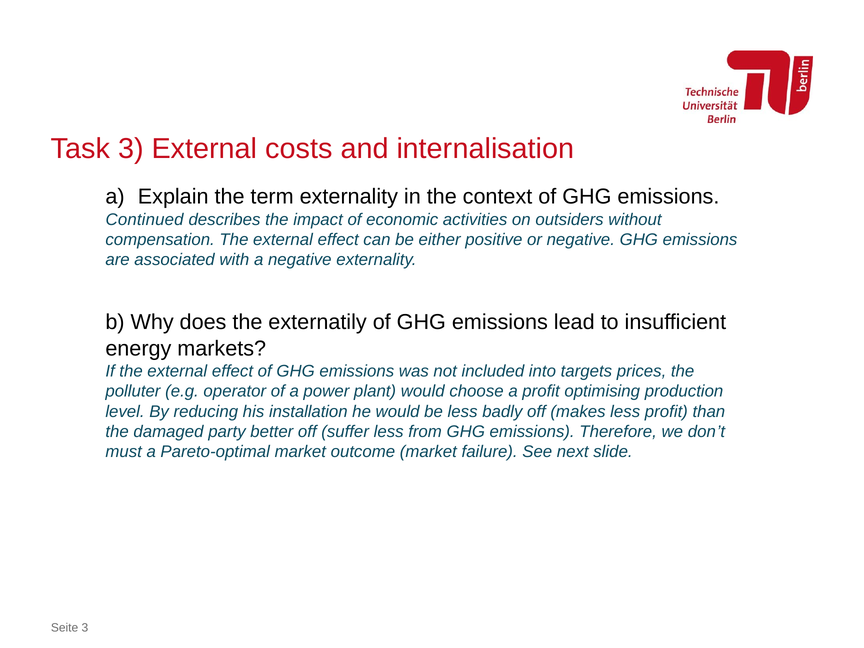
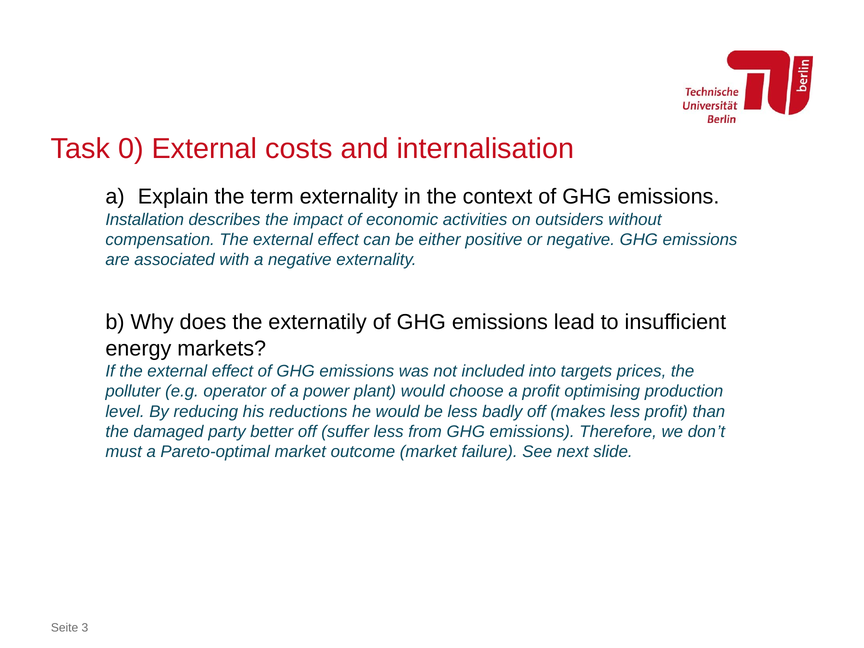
Task 3: 3 -> 0 (131, 149)
Continued: Continued -> Installation (145, 219)
installation: installation -> reductions (308, 411)
